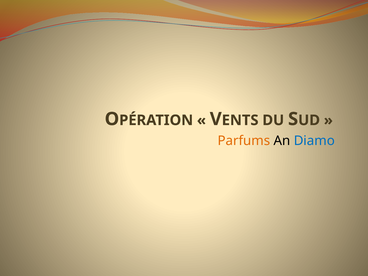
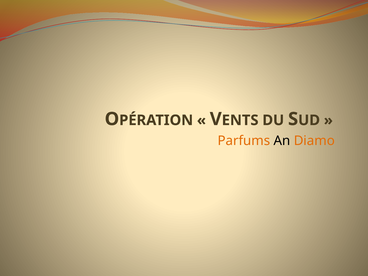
Diamo colour: blue -> orange (314, 141)
